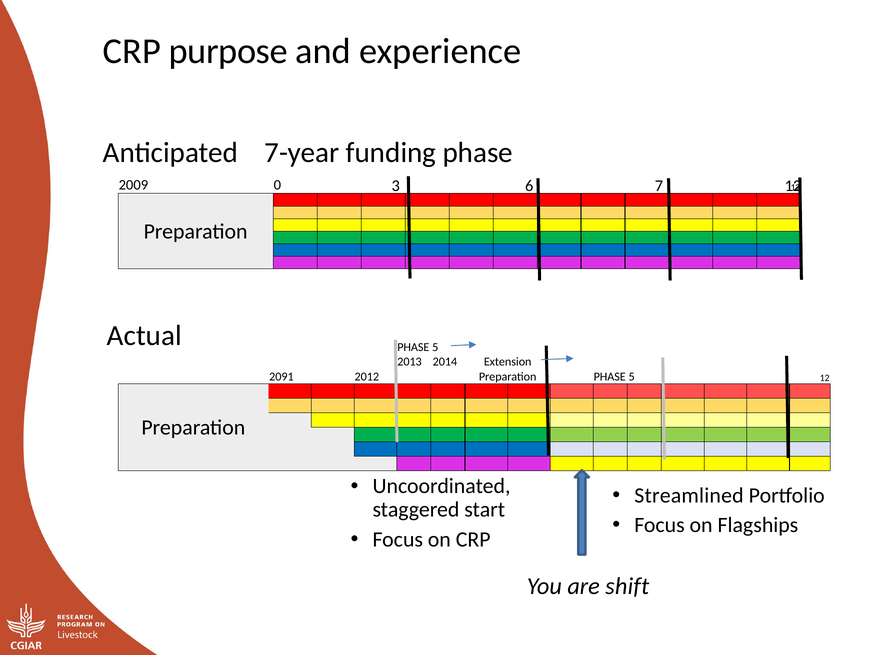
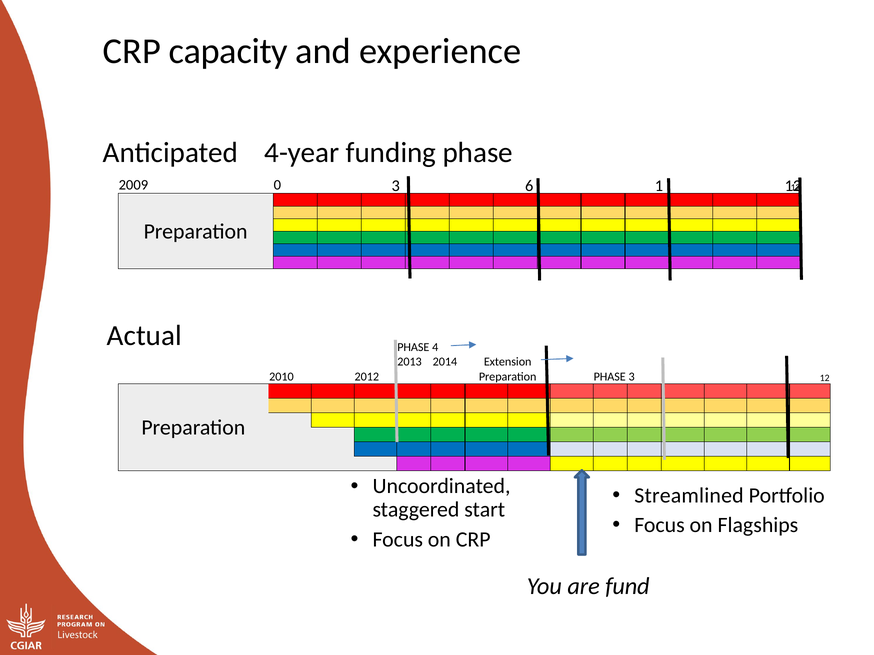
purpose: purpose -> capacity (228, 51)
7-year: 7-year -> 4-year (302, 153)
7: 7 -> 1 (659, 186)
5: 5 -> 4 (435, 347)
2091: 2091 -> 2010 (281, 377)
Preparation PHASE 5: 5 -> 3 (632, 377)
shift: shift -> fund (627, 586)
